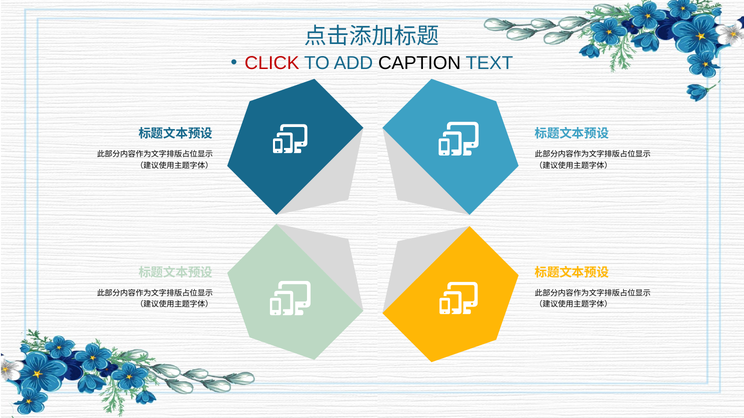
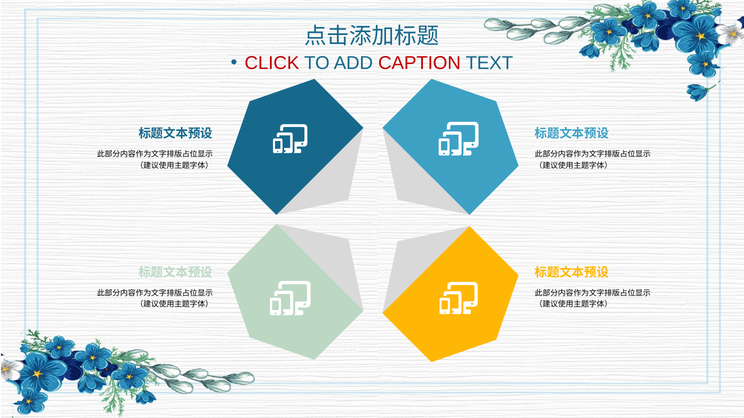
CAPTION colour: black -> red (420, 63)
